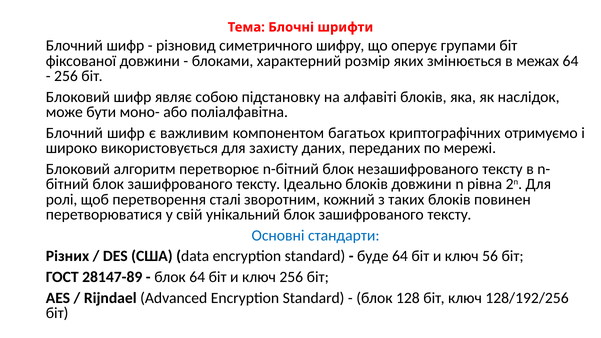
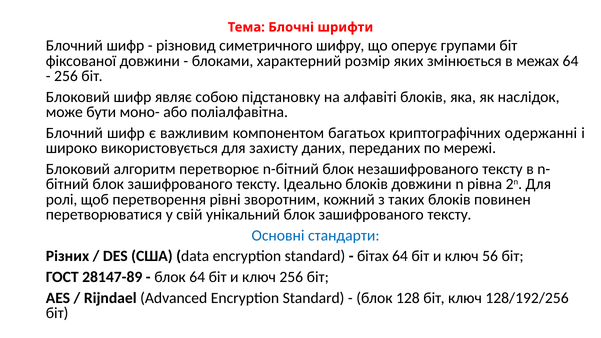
отримуємо: отримуємо -> одержанні (541, 133)
сталі: сталі -> рівні (225, 199)
буде: буде -> бітах (373, 256)
